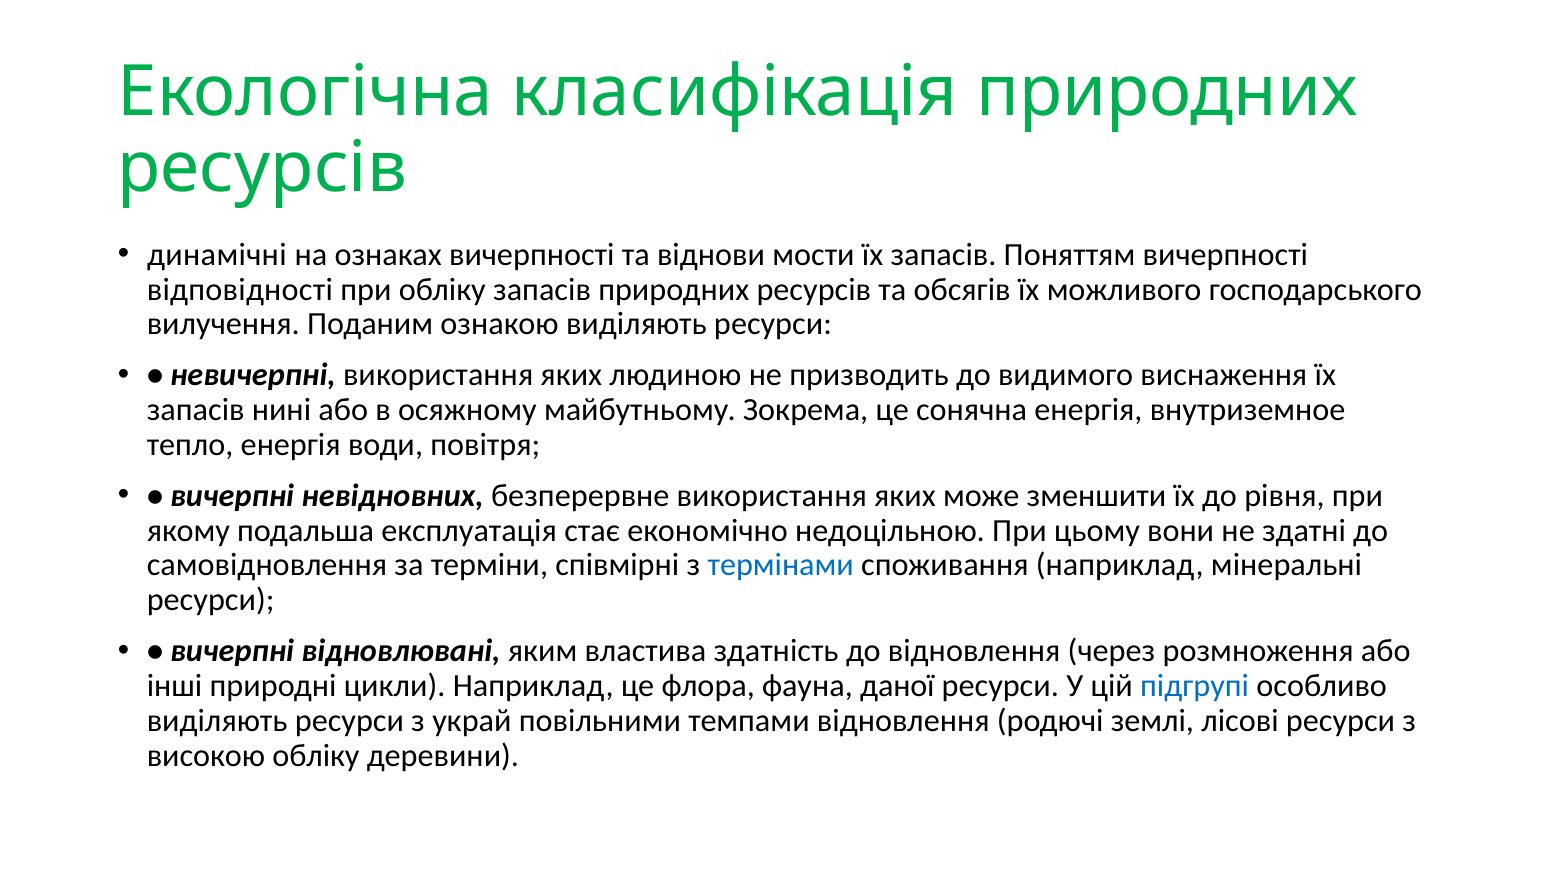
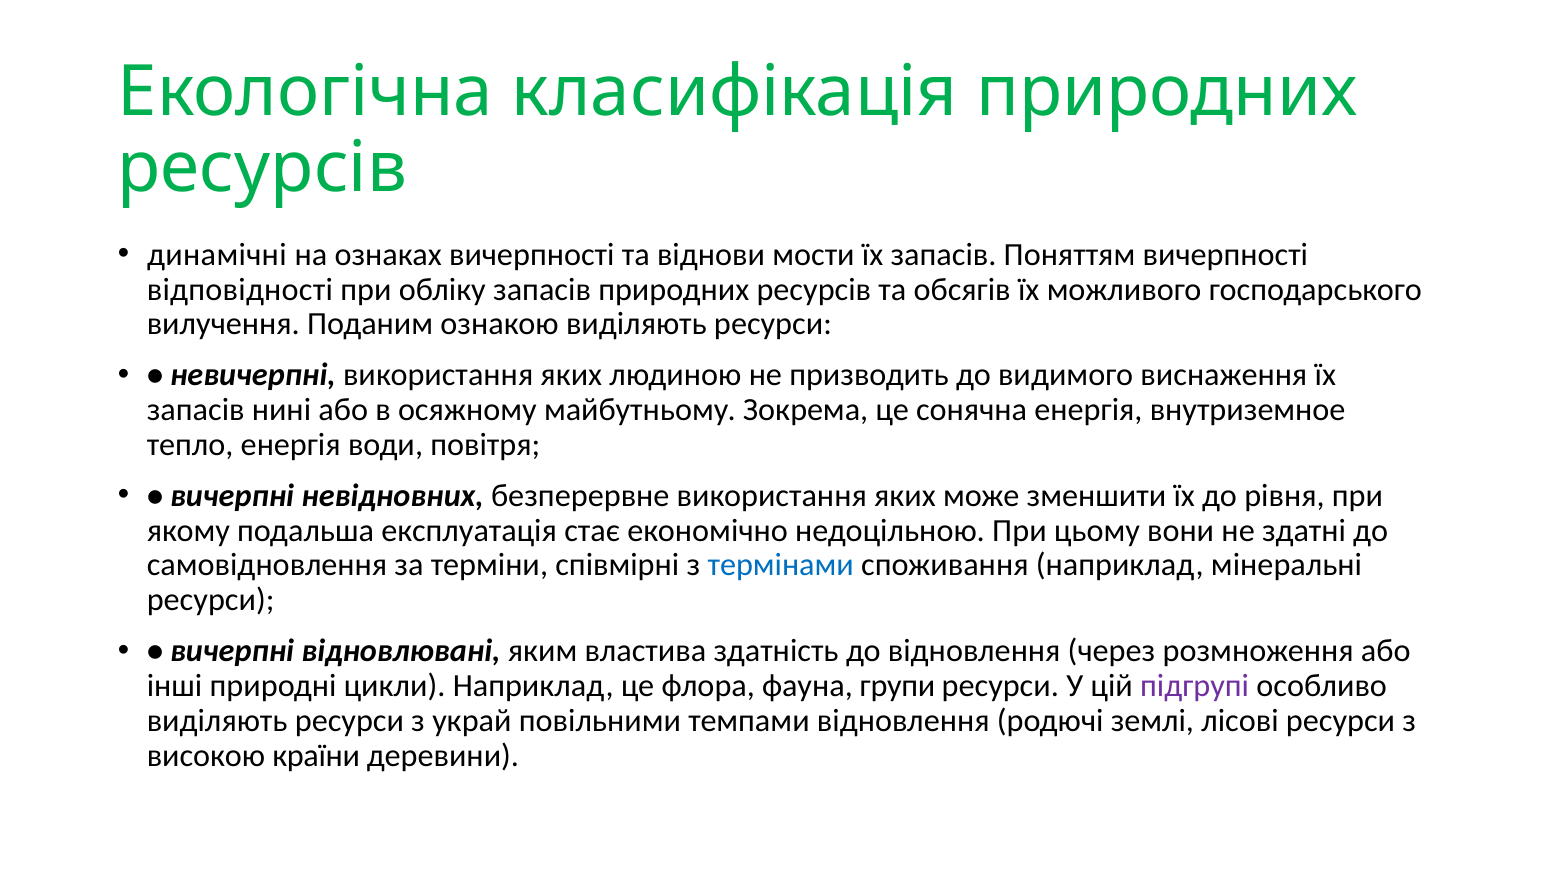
даної: даної -> групи (897, 685)
підгрупі colour: blue -> purple (1195, 685)
високою обліку: обліку -> країни (316, 755)
